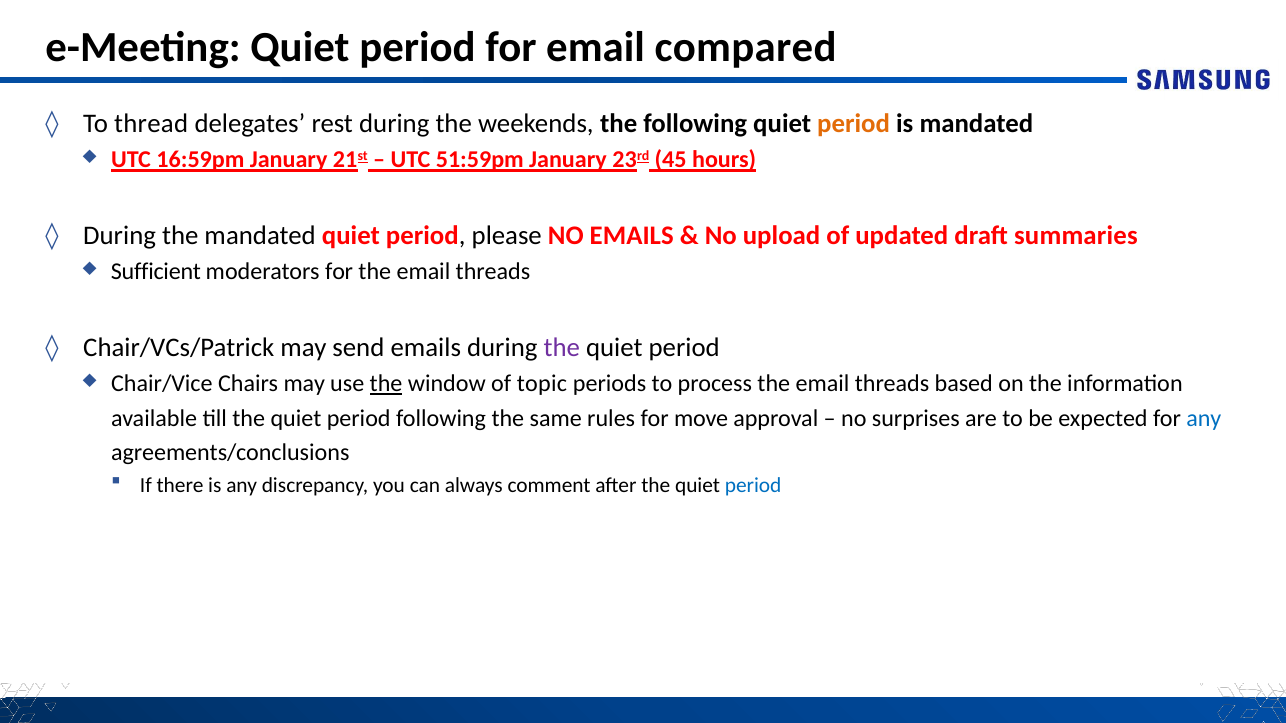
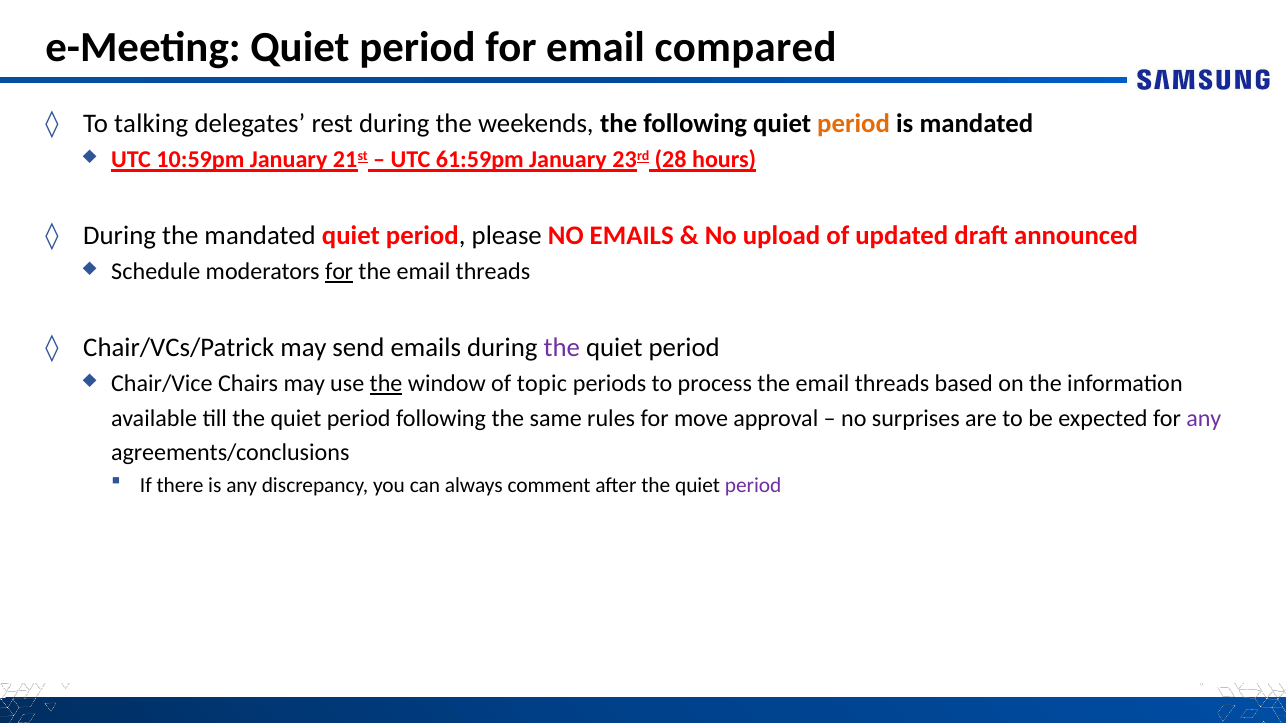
thread: thread -> talking (151, 124)
16:59pm: 16:59pm -> 10:59pm (200, 160)
51:59pm: 51:59pm -> 61:59pm (480, 160)
45: 45 -> 28 (671, 160)
summaries: summaries -> announced (1076, 236)
Sufficient: Sufficient -> Schedule (156, 272)
for underline: none -> present (339, 272)
any colour: blue -> purple (1204, 419)
period colour: blue -> purple (753, 485)
